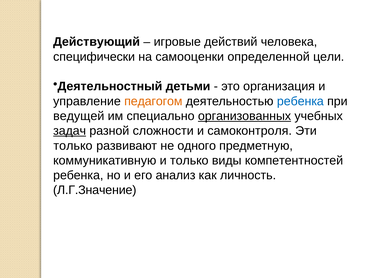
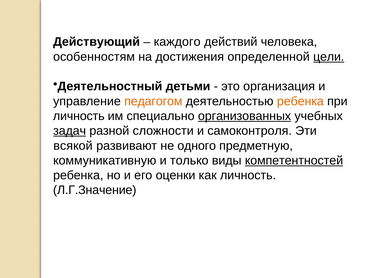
игровые: игровые -> каждого (177, 42)
специфически: специфически -> особенностям (94, 57)
самооценки: самооценки -> достижения (190, 57)
цели underline: none -> present (329, 57)
ребенка colour: blue -> orange (300, 101)
ведущей: ведущей -> личность (79, 116)
только: только -> всякой (73, 146)
компетентностей underline: none -> present (294, 161)
анализ: анализ -> оценки (176, 175)
